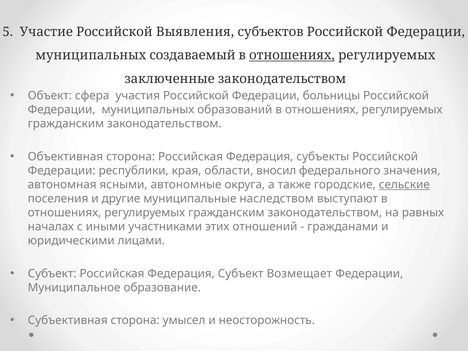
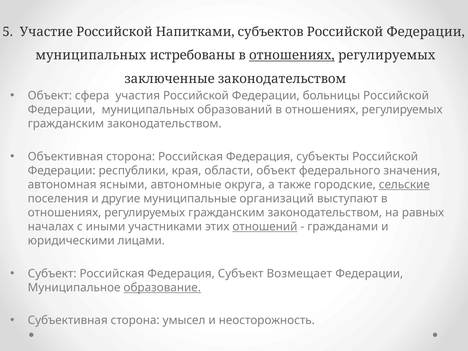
Выявления: Выявления -> Напитками (195, 32)
создаваемый: создаваемый -> истребованы (192, 55)
области вносил: вносил -> объект (276, 171)
наследством: наследством -> организаций (277, 199)
отношений underline: none -> present (265, 227)
образование underline: none -> present (162, 288)
